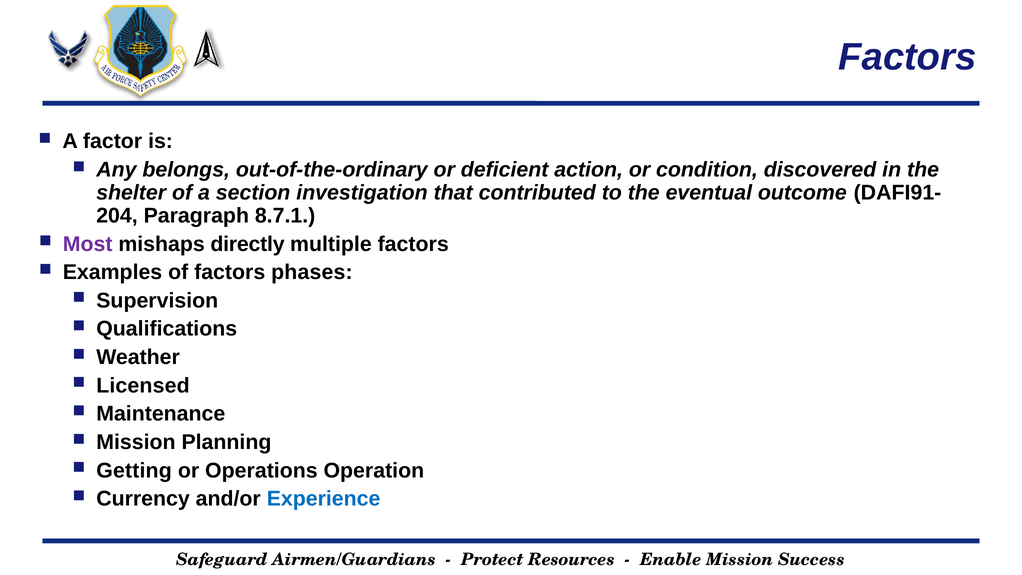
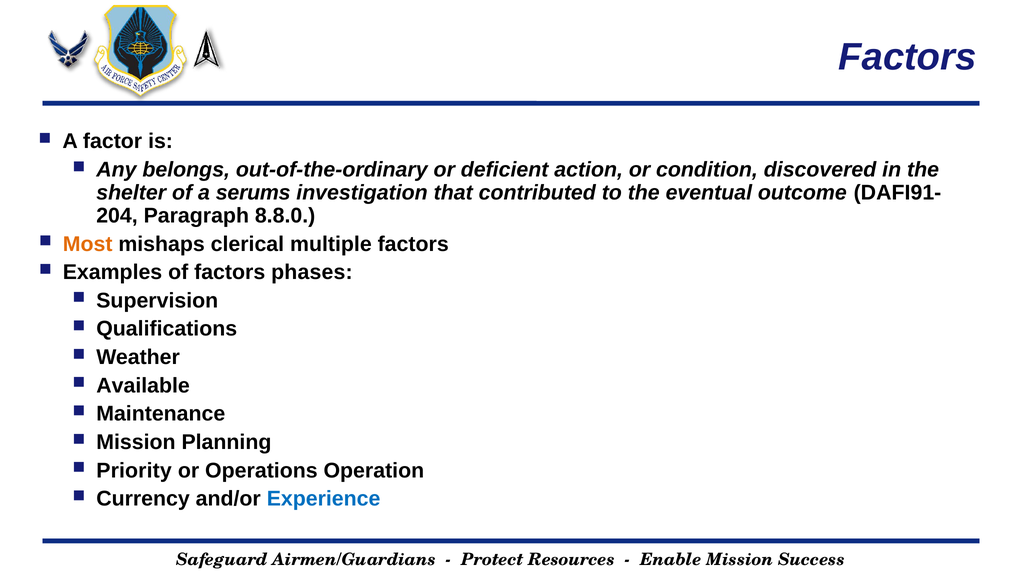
section: section -> serums (253, 193)
8.7.1: 8.7.1 -> 8.8.0 (285, 216)
Most colour: purple -> orange (88, 244)
directly: directly -> clerical (247, 244)
Licensed: Licensed -> Available (143, 385)
Getting: Getting -> Priority (134, 470)
